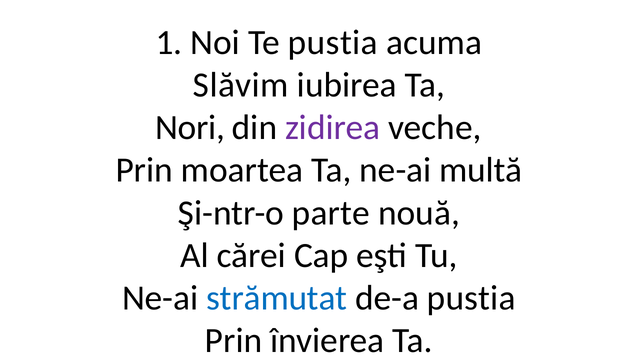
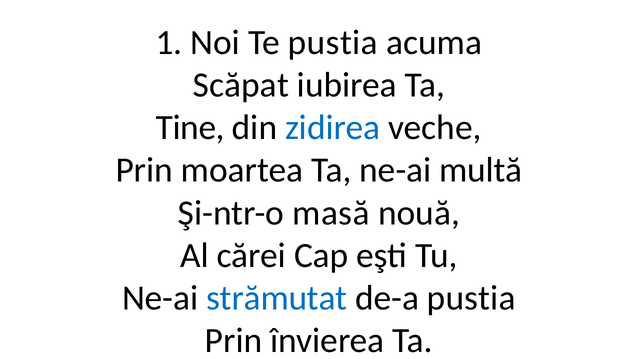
Slăvim: Slăvim -> Scăpat (241, 85)
Nori: Nori -> Tine (190, 128)
zidirea colour: purple -> blue (333, 128)
parte: parte -> masă (331, 213)
